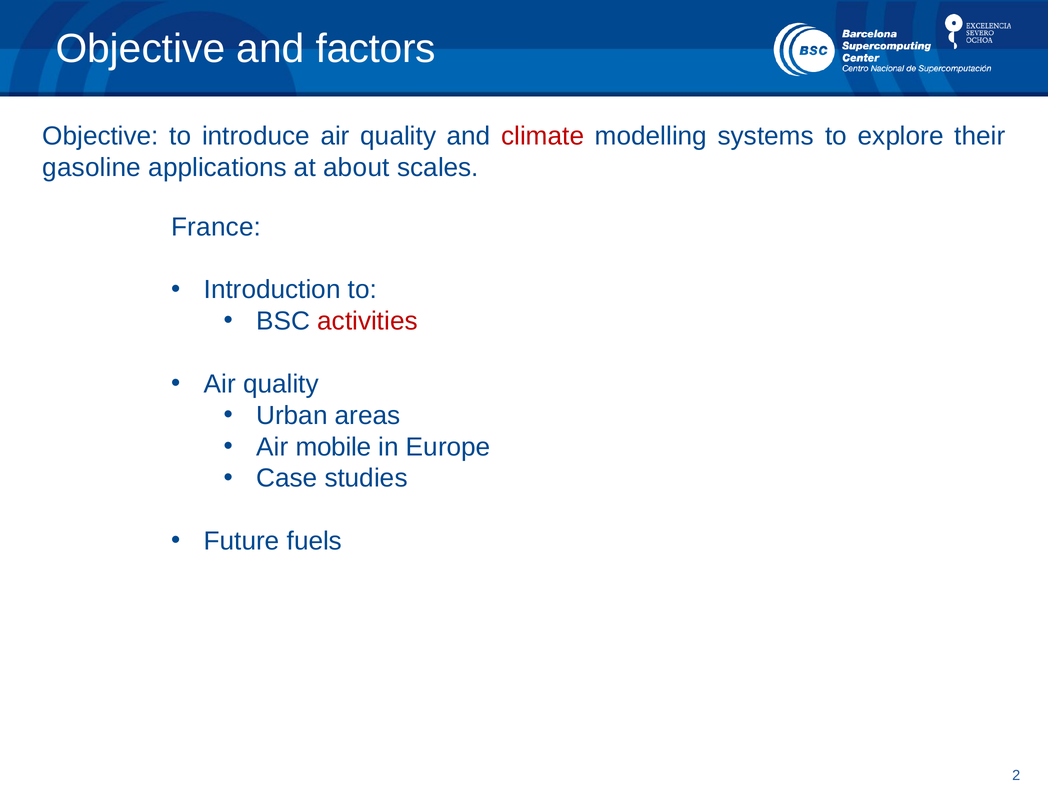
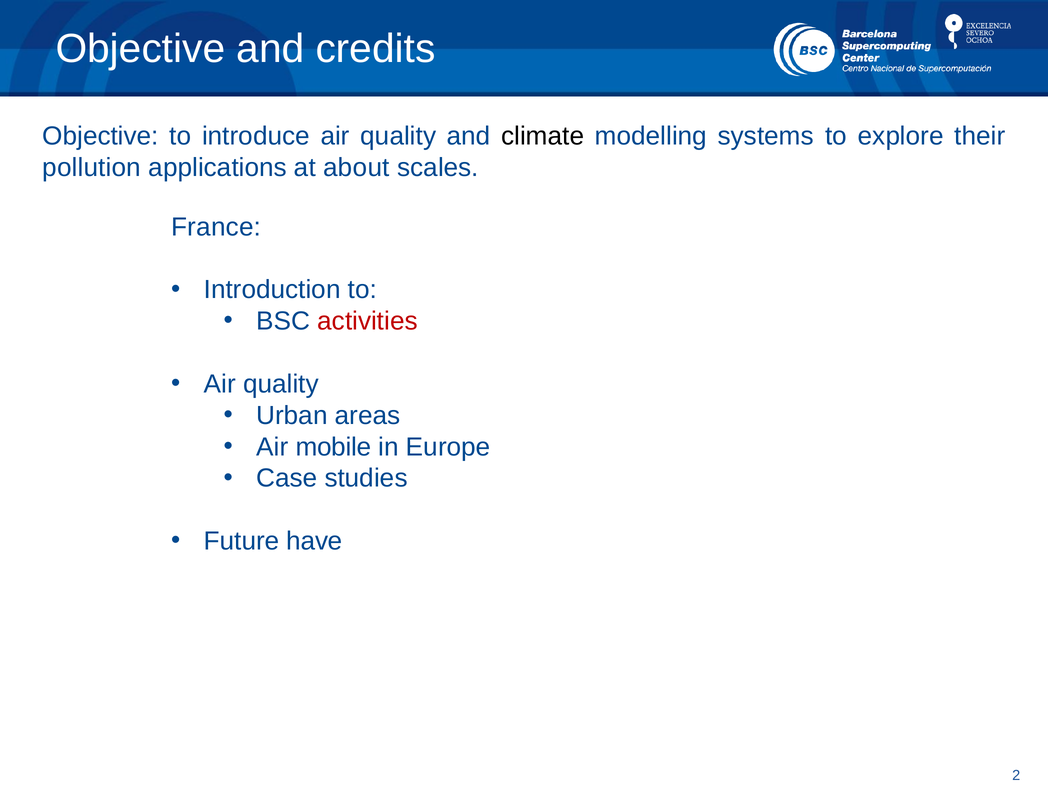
factors: factors -> credits (376, 49)
climate colour: red -> black (543, 136)
gasoline: gasoline -> pollution (92, 168)
fuels: fuels -> have (314, 542)
